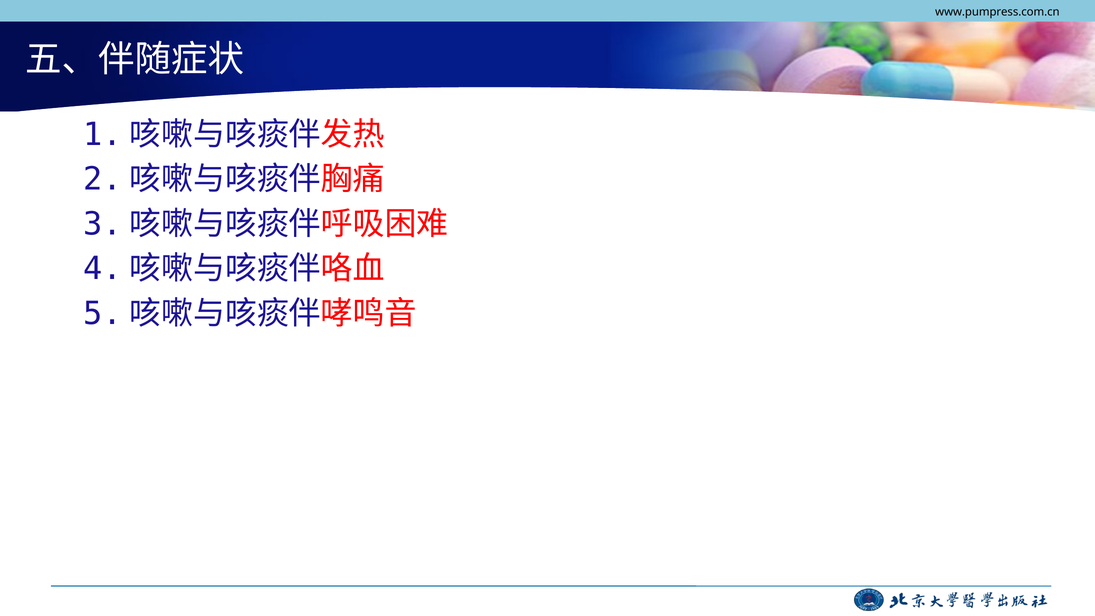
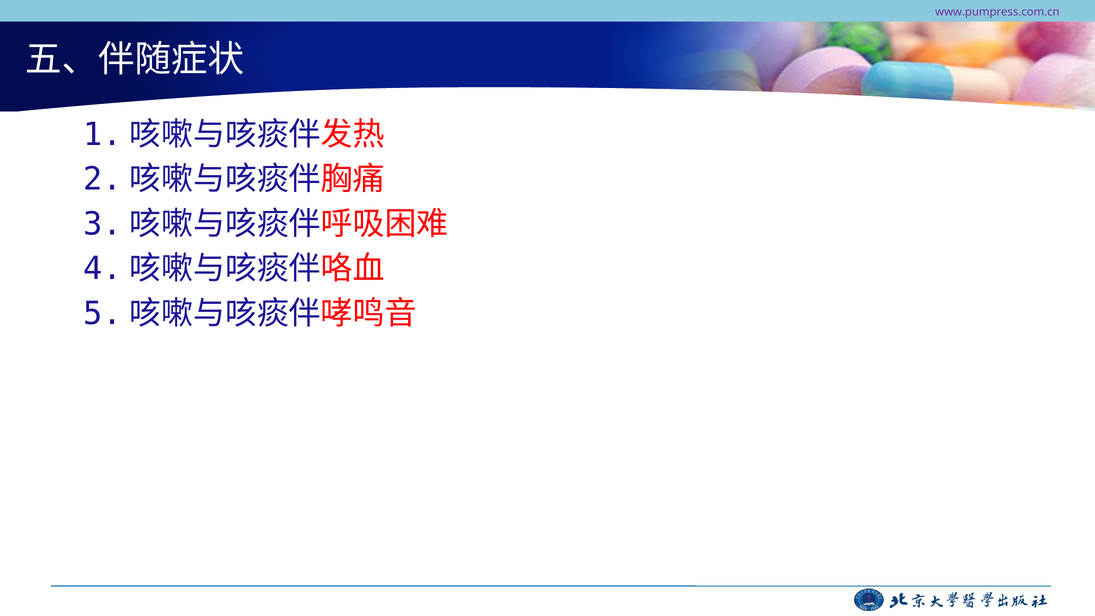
www.pumpress.com.cn colour: black -> purple (997, 12)
